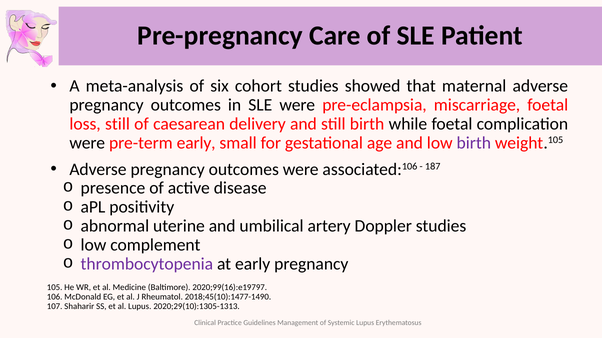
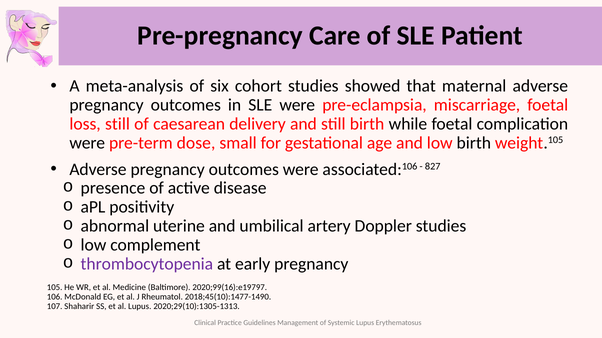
pre-term early: early -> dose (196, 143)
birth colour: purple -> black (474, 143)
187: 187 -> 827 (433, 167)
